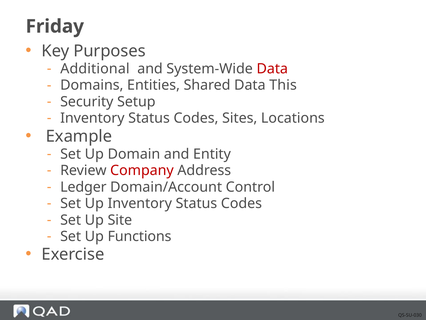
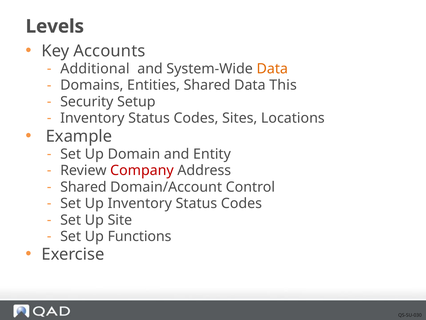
Friday: Friday -> Levels (55, 26)
Purposes: Purposes -> Accounts (109, 51)
Data colour: red -> orange (272, 69)
Ledger: Ledger -> Shared (83, 187)
